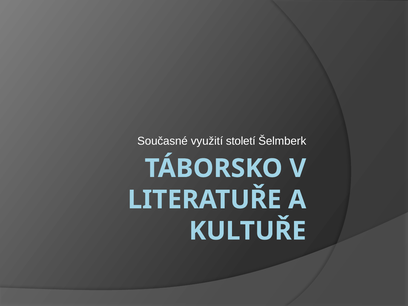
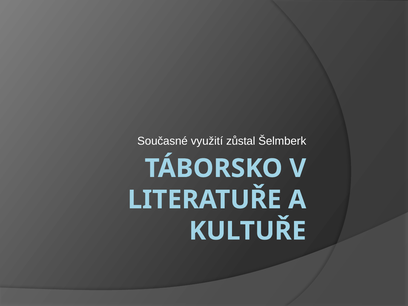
století: století -> zůstal (241, 141)
